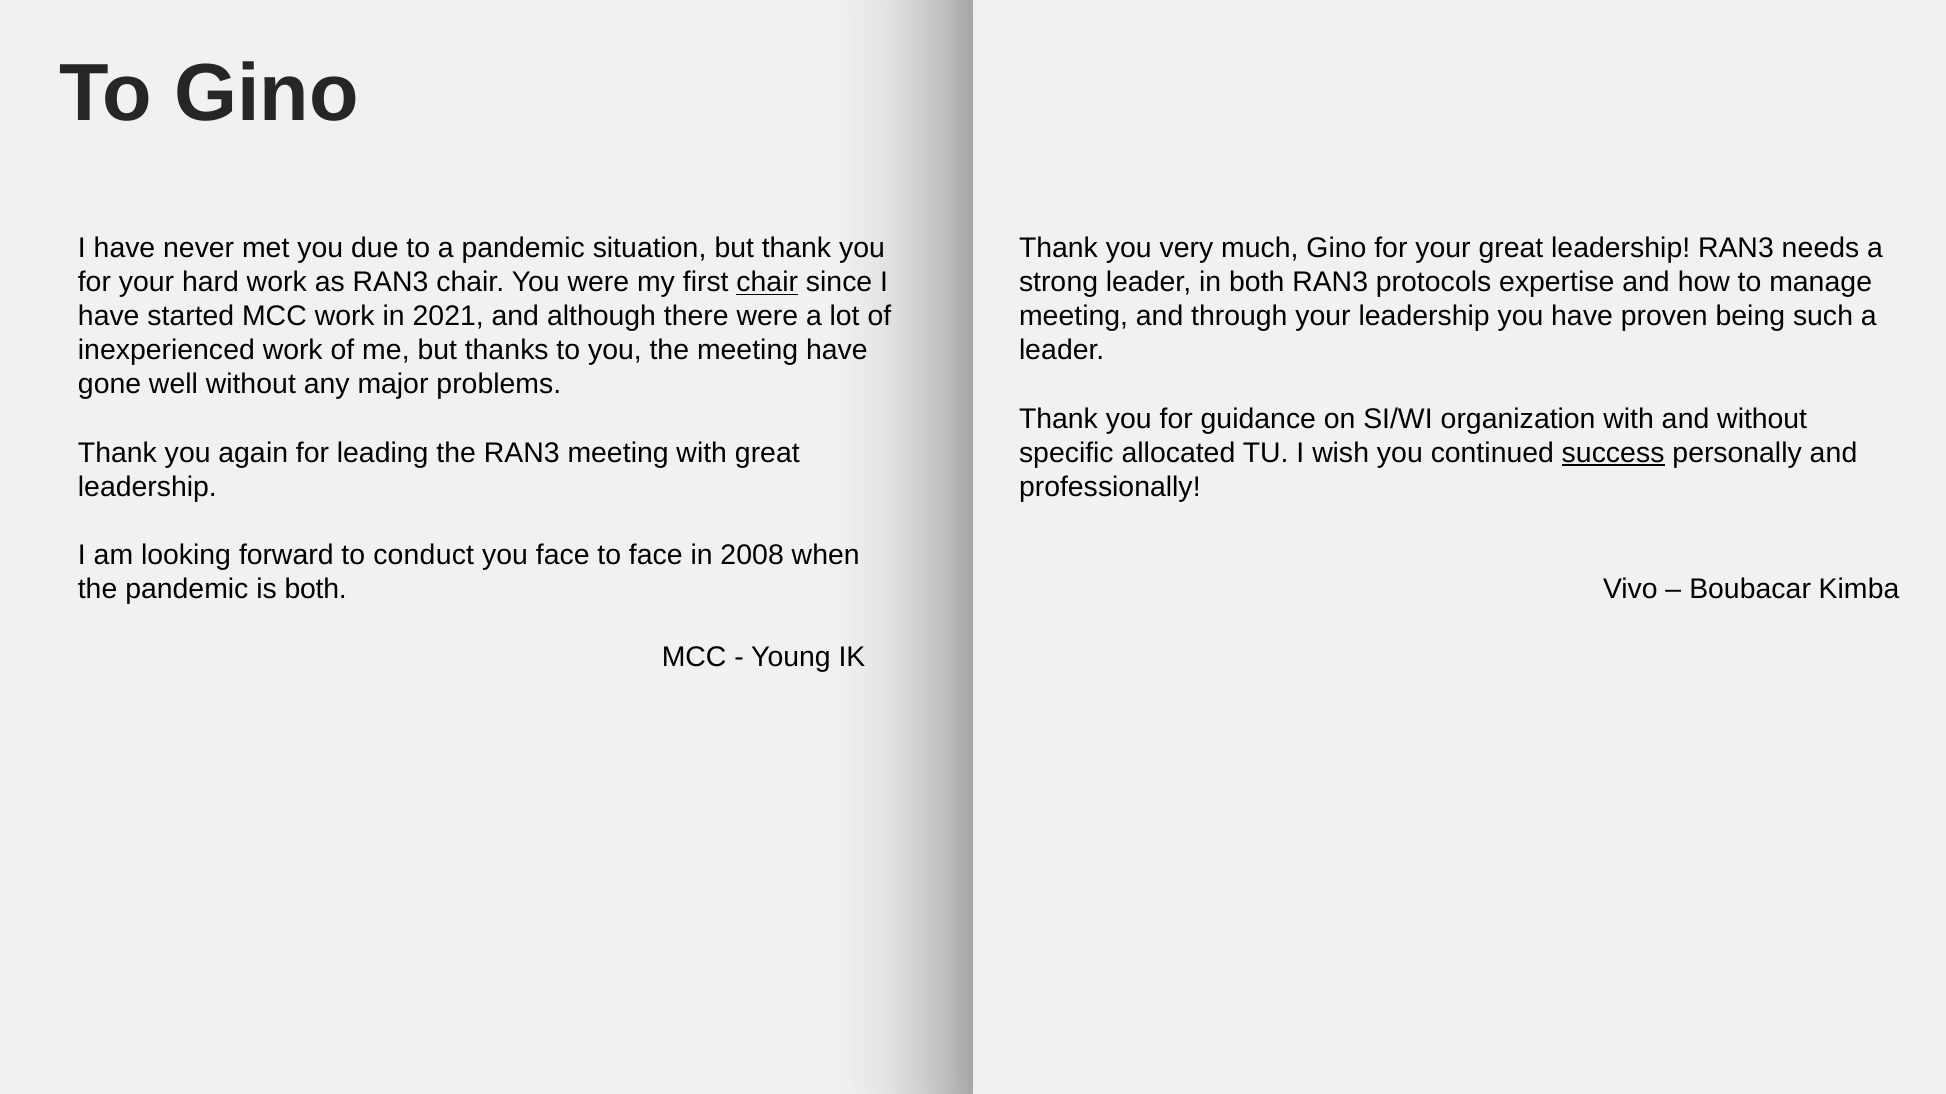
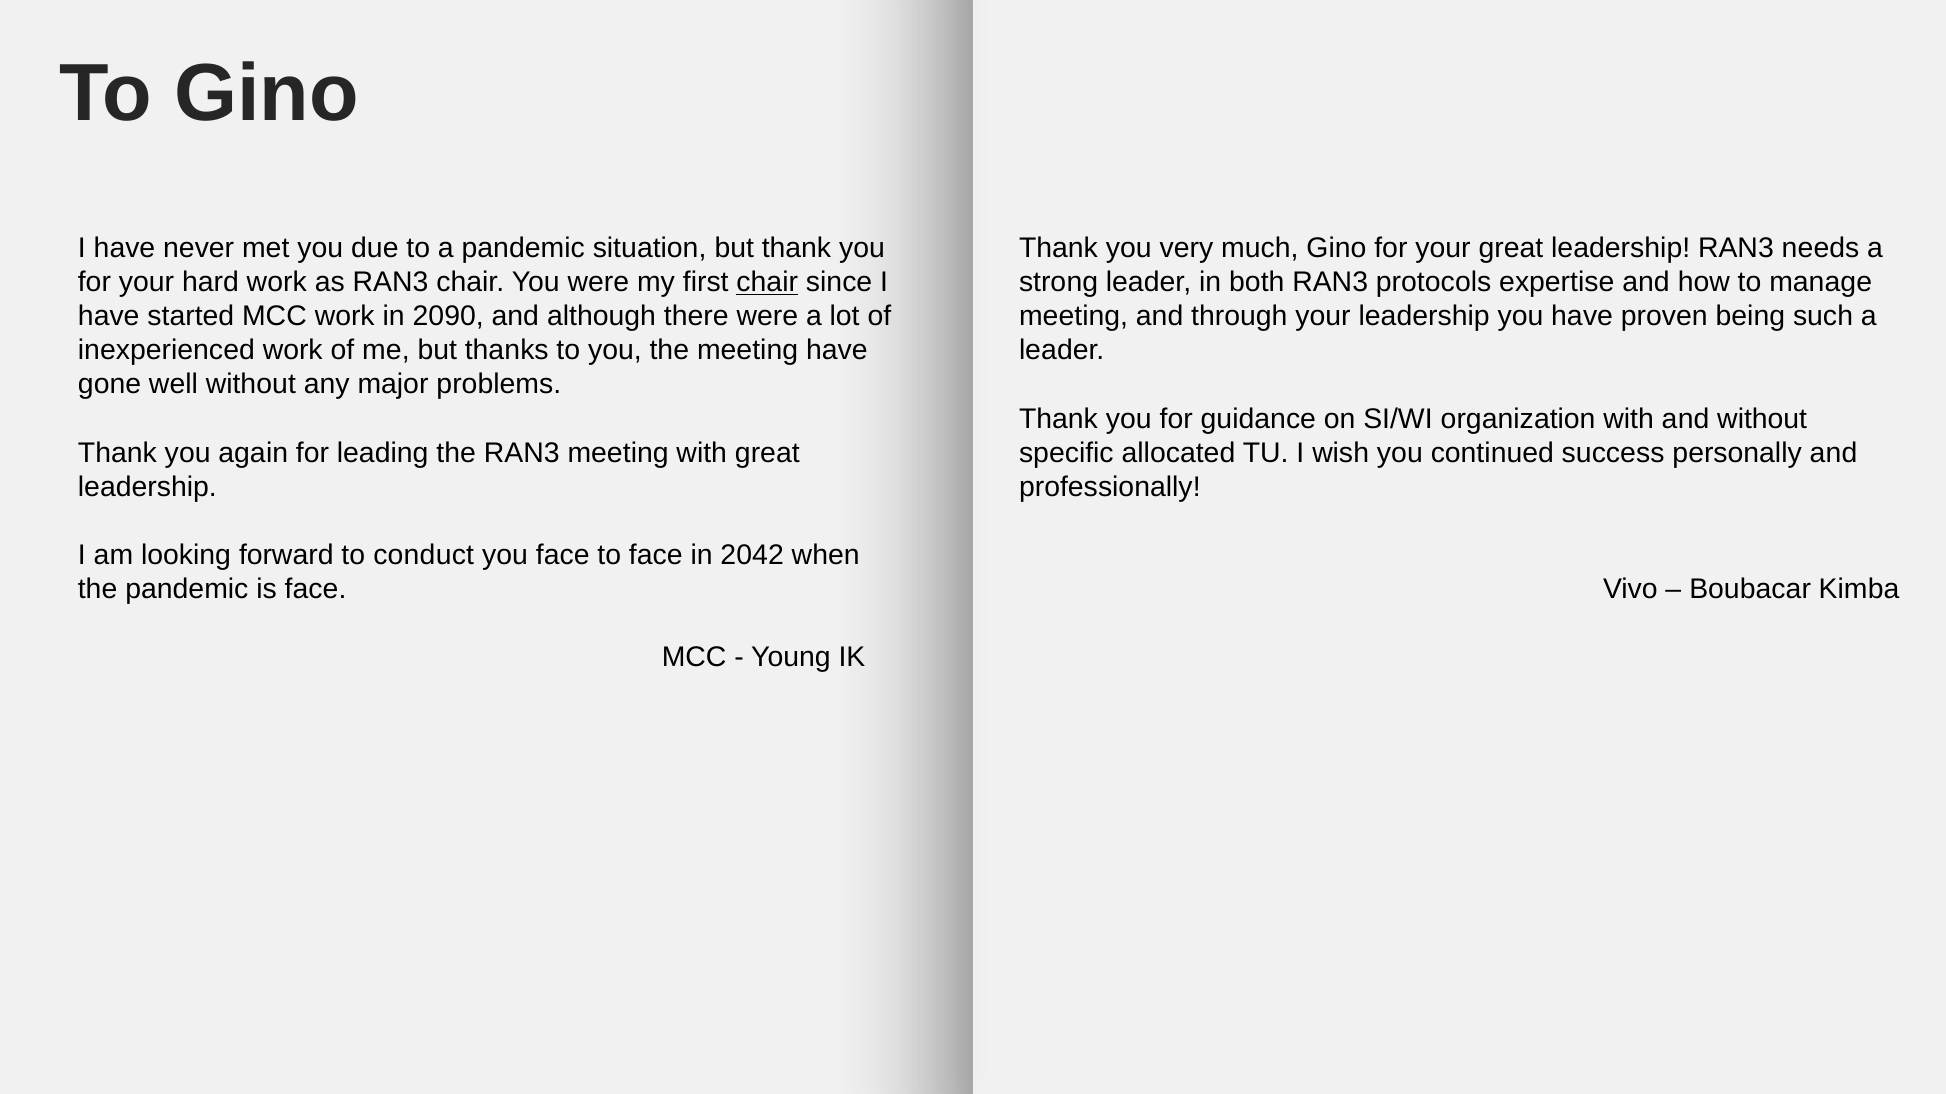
2021: 2021 -> 2090 (448, 317)
success underline: present -> none (1613, 453)
2008: 2008 -> 2042 (752, 555)
is both: both -> face (316, 589)
